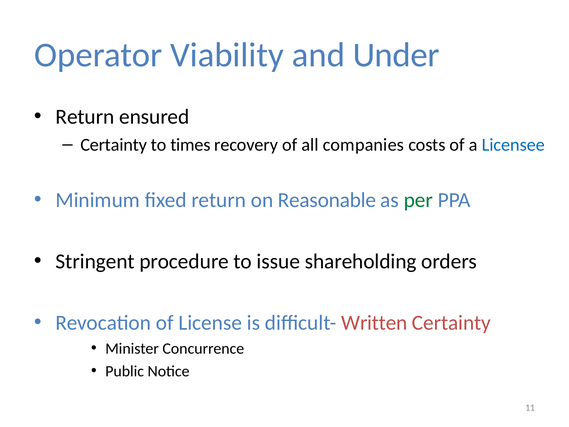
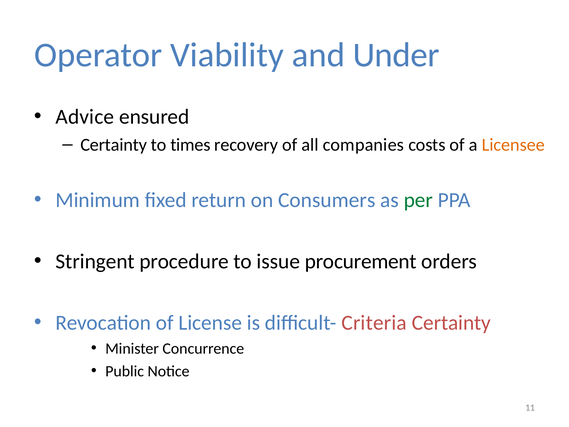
Return: Return -> Advice (85, 117)
Licensee colour: blue -> orange (513, 145)
Reasonable: Reasonable -> Consumers (327, 200)
shareholding: shareholding -> procurement (361, 261)
Written: Written -> Criteria (374, 323)
